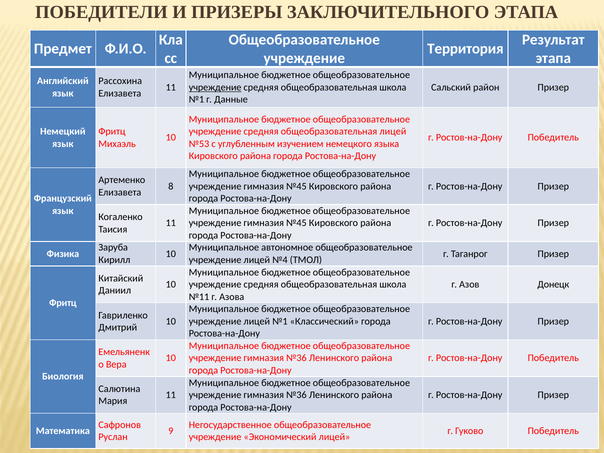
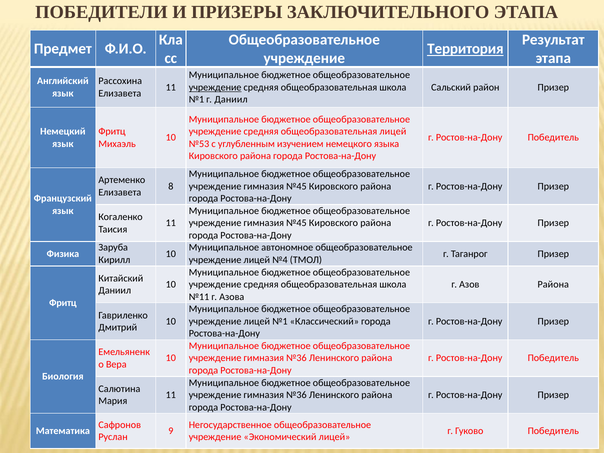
Территория underline: none -> present (465, 49)
г Данные: Данные -> Даниил (231, 100)
Азов Донецк: Донецк -> Района (553, 284)
